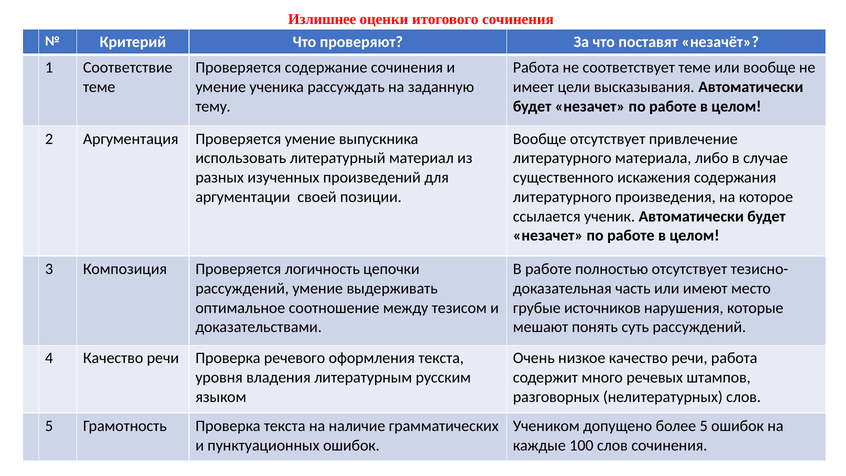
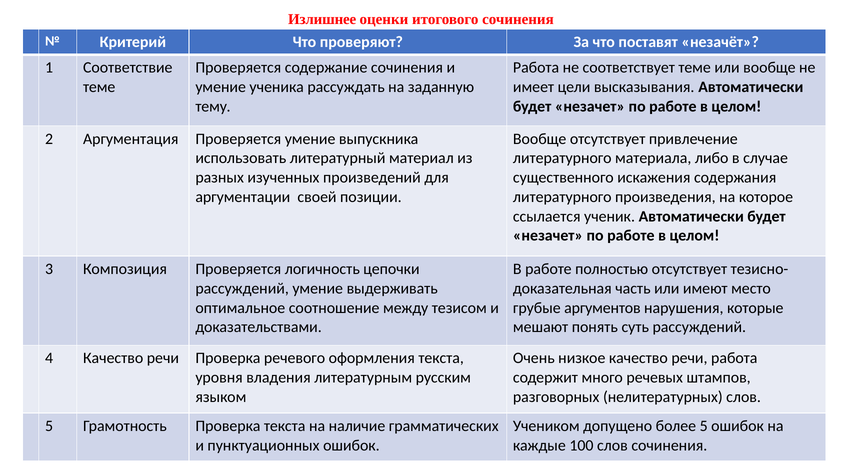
источников: источников -> аргументов (602, 308)
